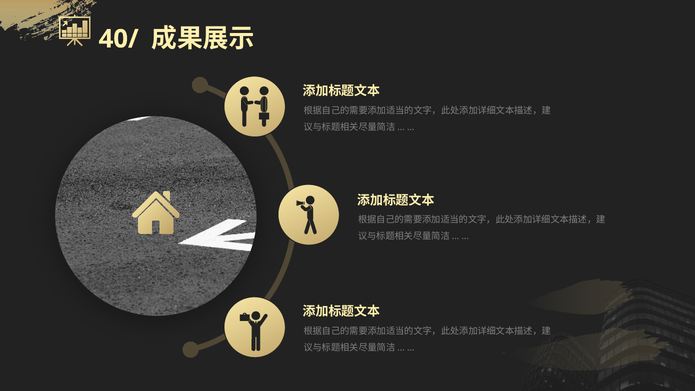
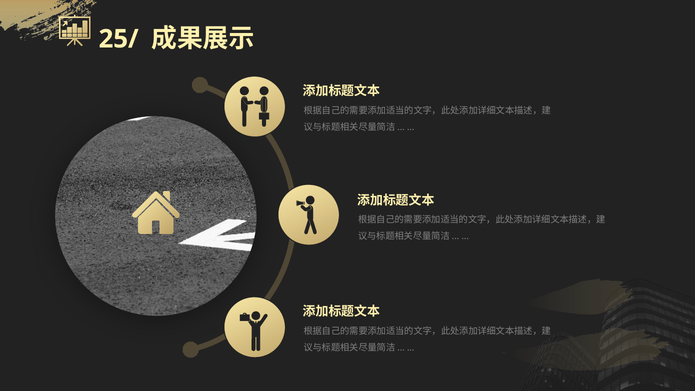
40/: 40/ -> 25/ (119, 39)
